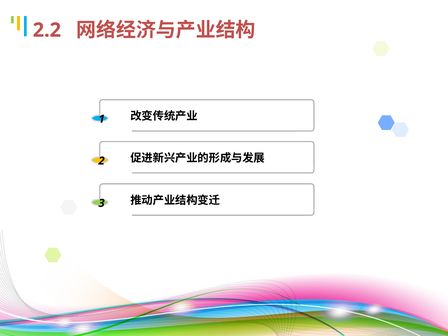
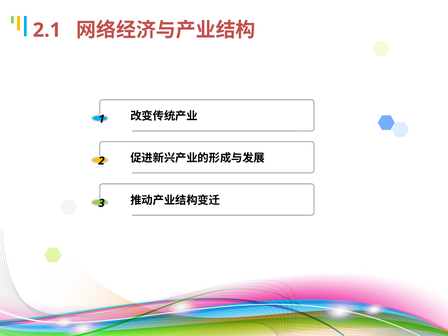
2.2: 2.2 -> 2.1 (47, 30)
